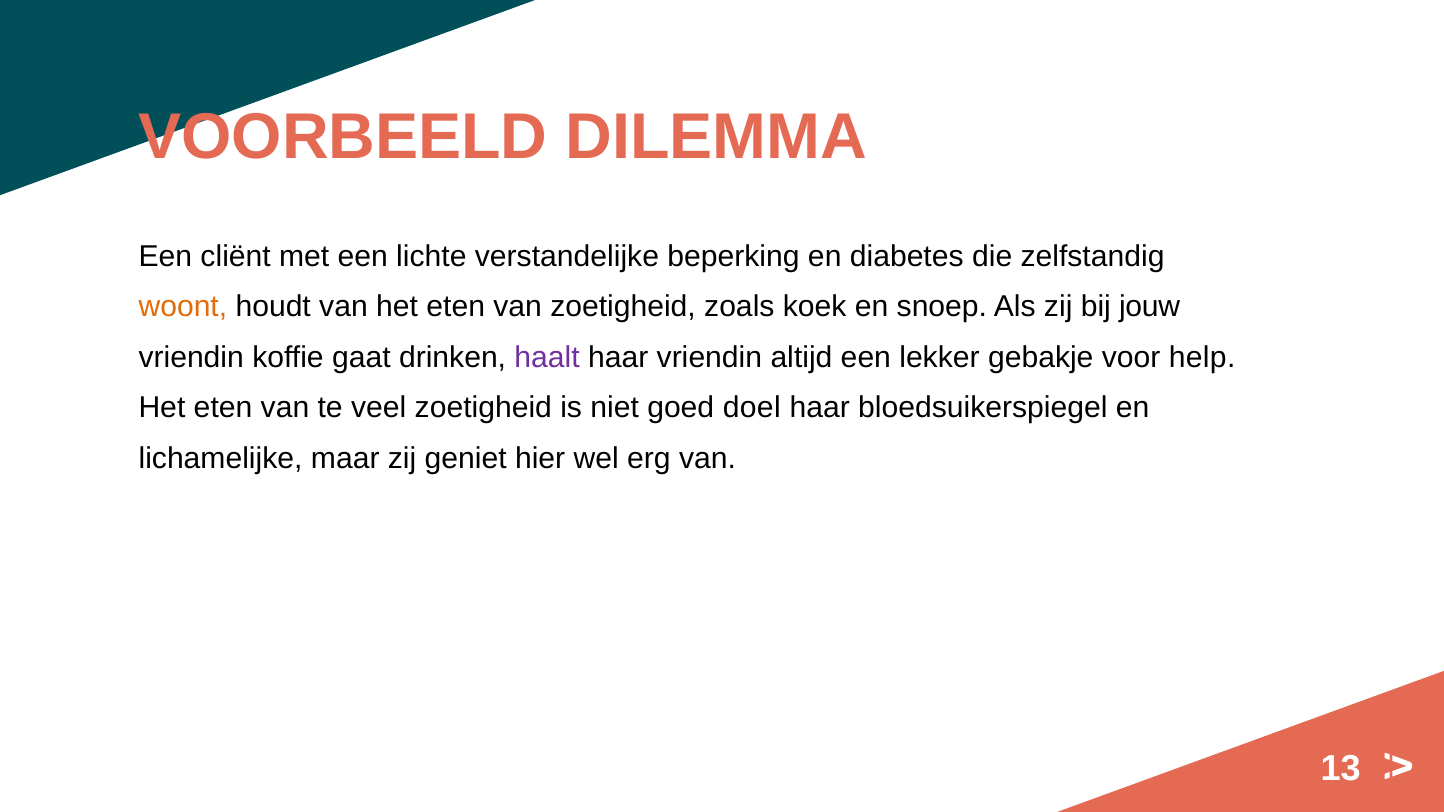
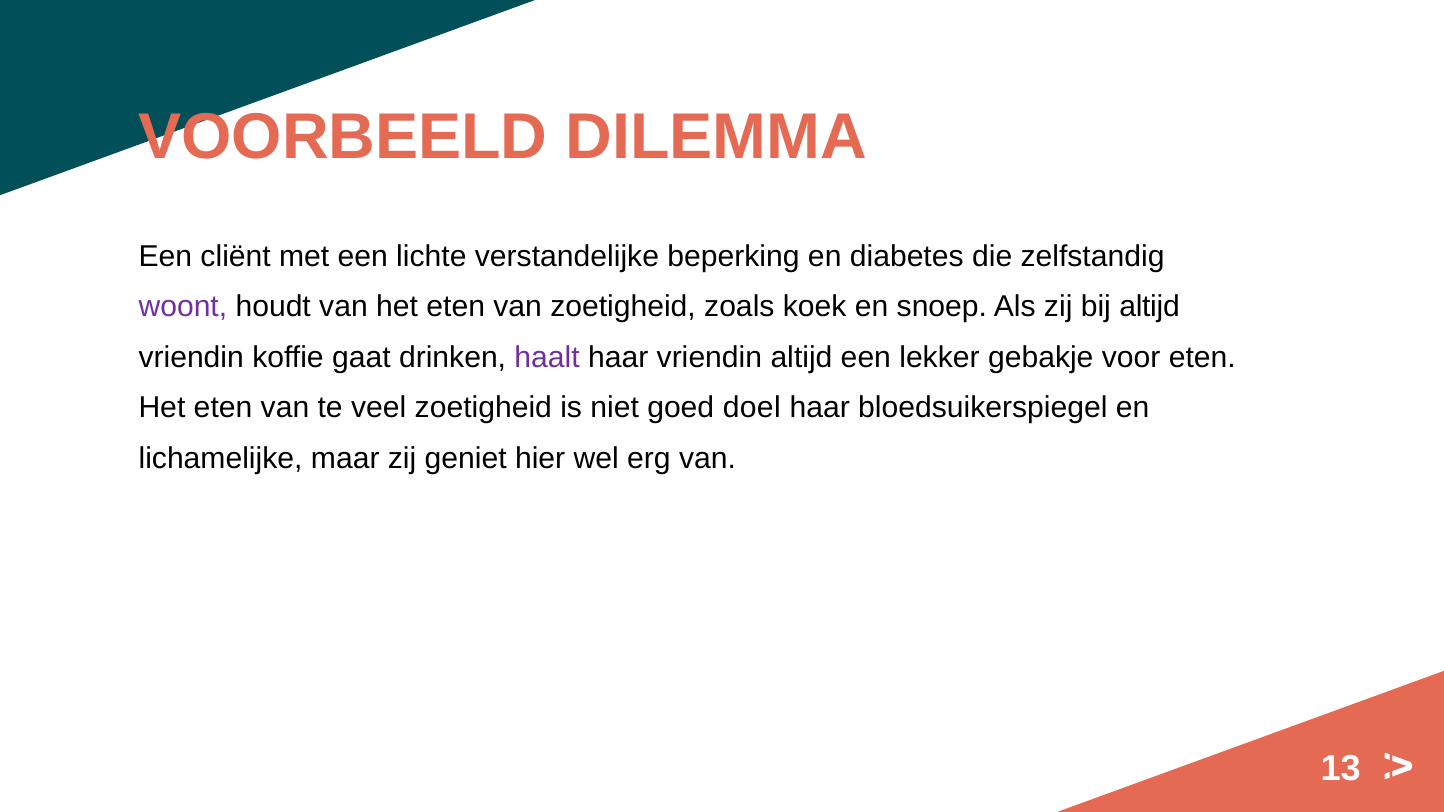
woont colour: orange -> purple (183, 307)
bij jouw: jouw -> altijd (1150, 307)
voor help: help -> eten (1202, 357)
